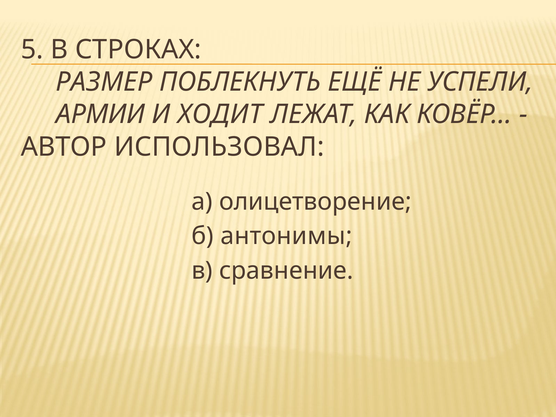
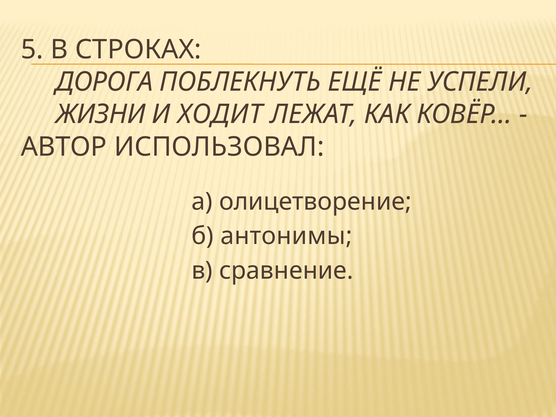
РАЗМЕР: РАЗМЕР -> ДОРОГА (104, 82)
АРМИИ: АРМИИ -> ЖИЗНИ (101, 114)
